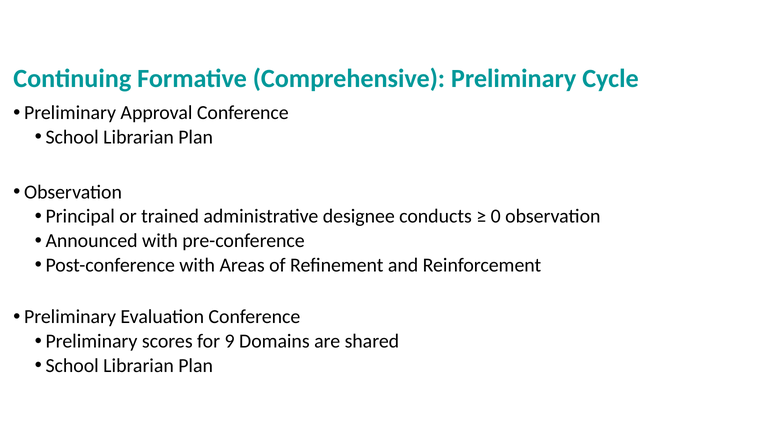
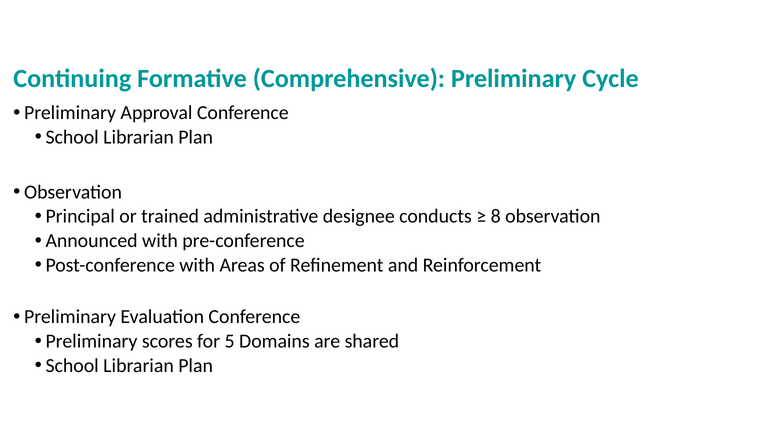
0: 0 -> 8 (496, 216)
9: 9 -> 5 (230, 341)
